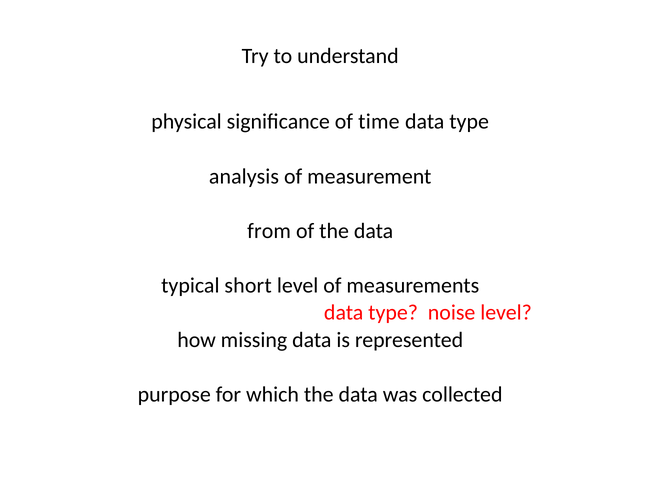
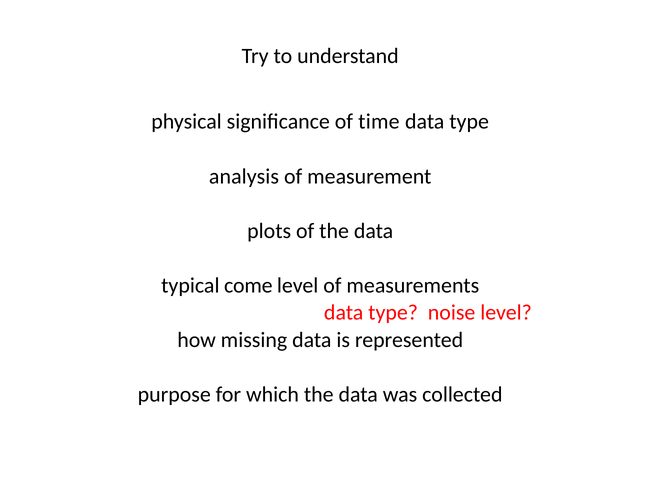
from: from -> plots (269, 231)
short: short -> come (248, 286)
